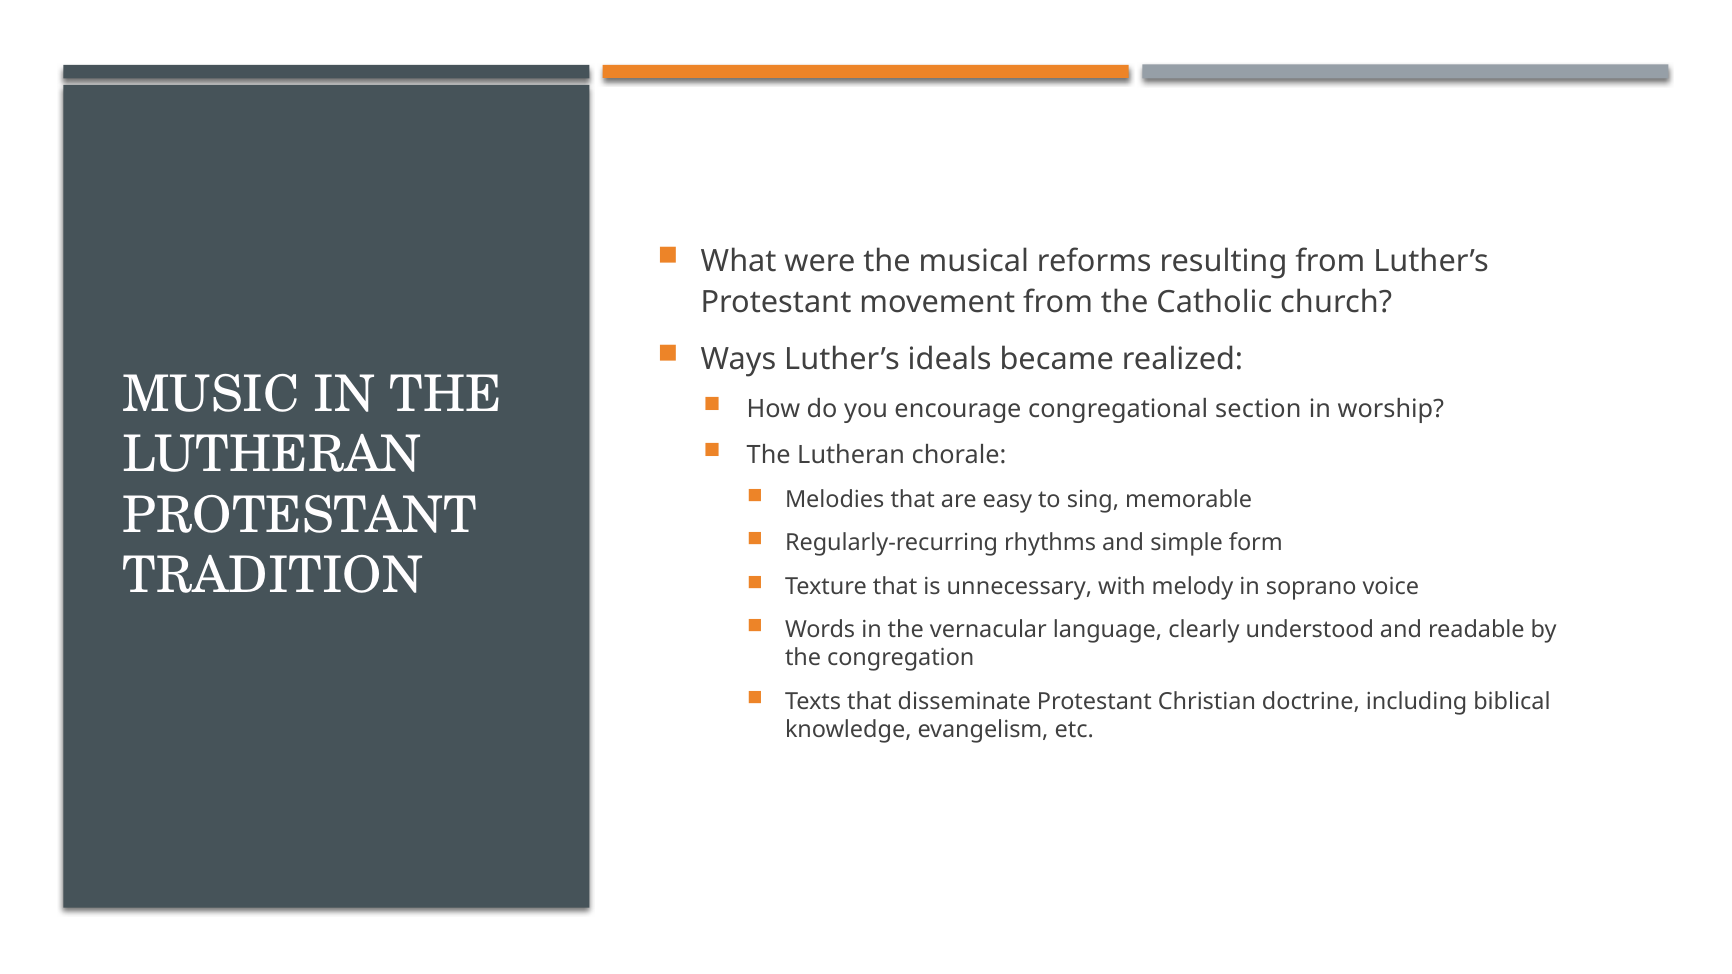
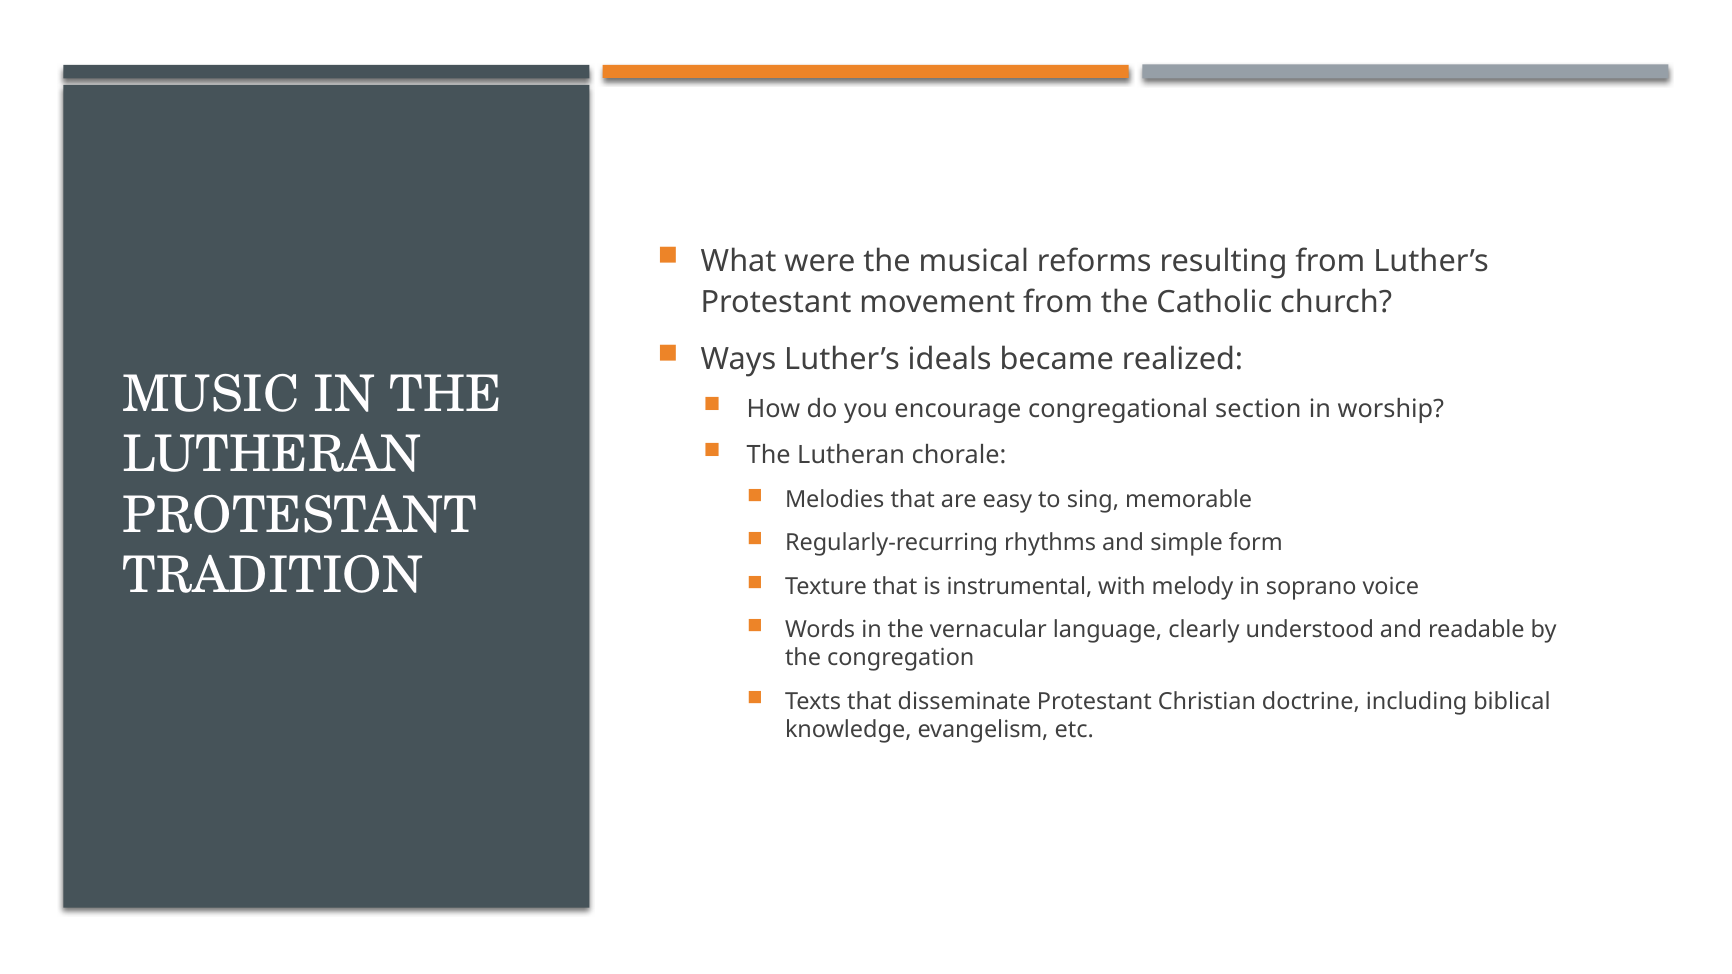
unnecessary: unnecessary -> instrumental (1019, 587)
